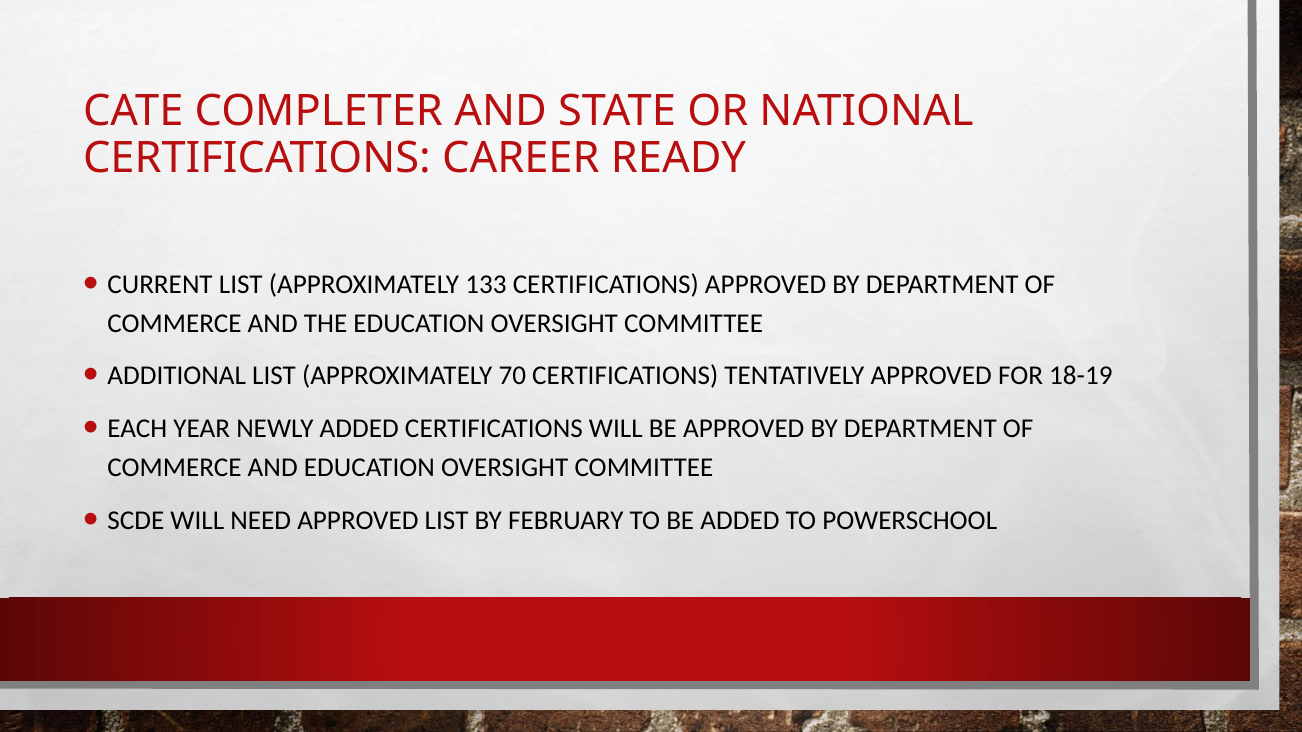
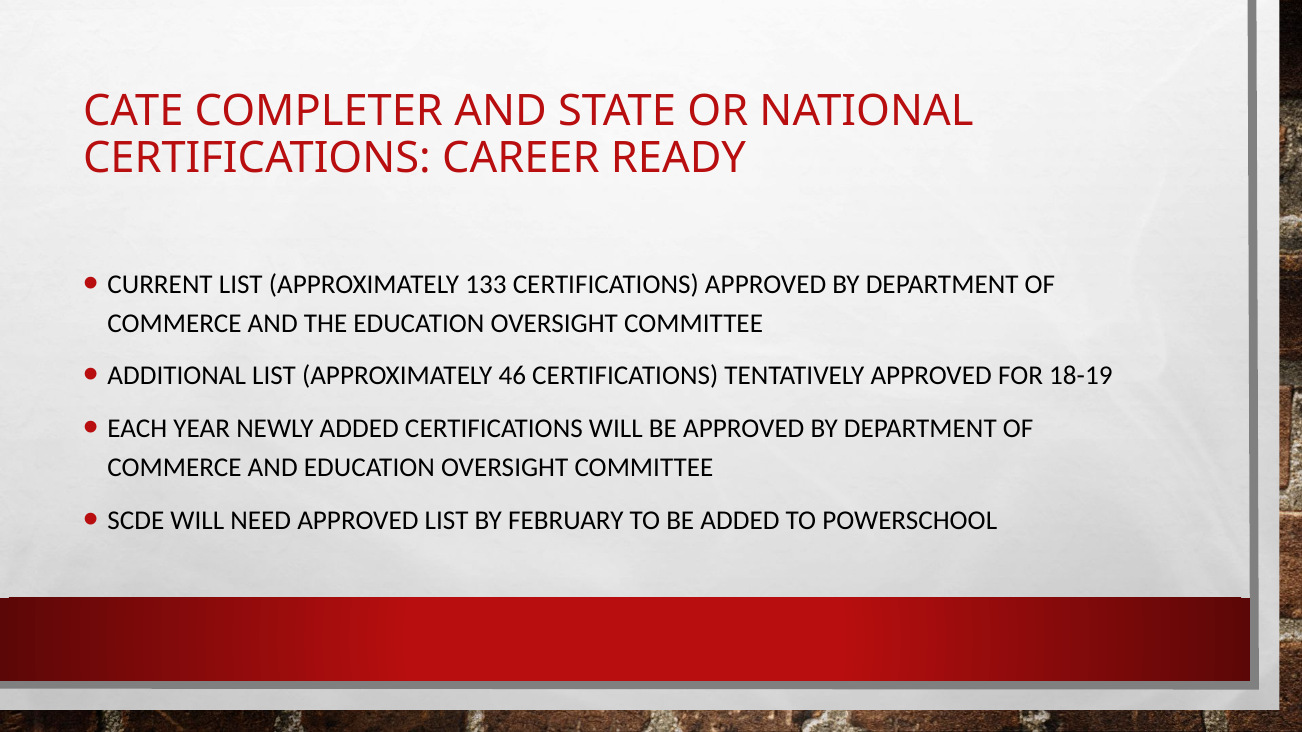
70: 70 -> 46 (512, 376)
